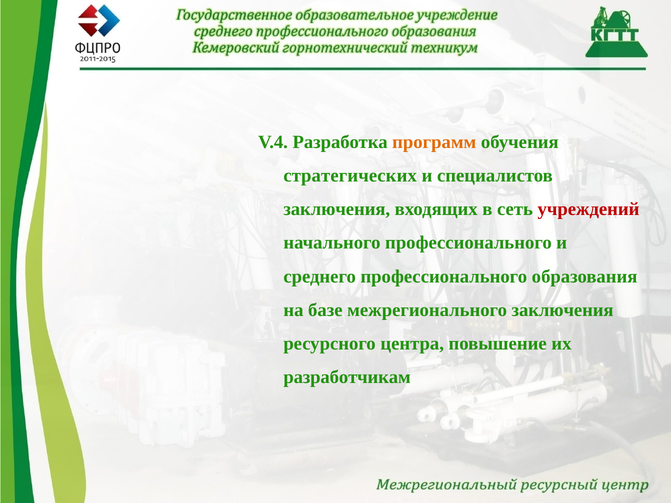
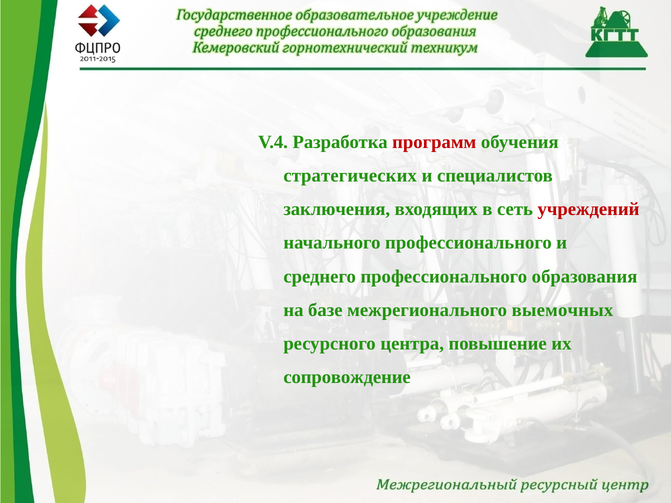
программ colour: orange -> red (434, 142)
межрегионального заключения: заключения -> выемочных (562, 310)
разработчикам: разработчикам -> сопровождение (347, 377)
